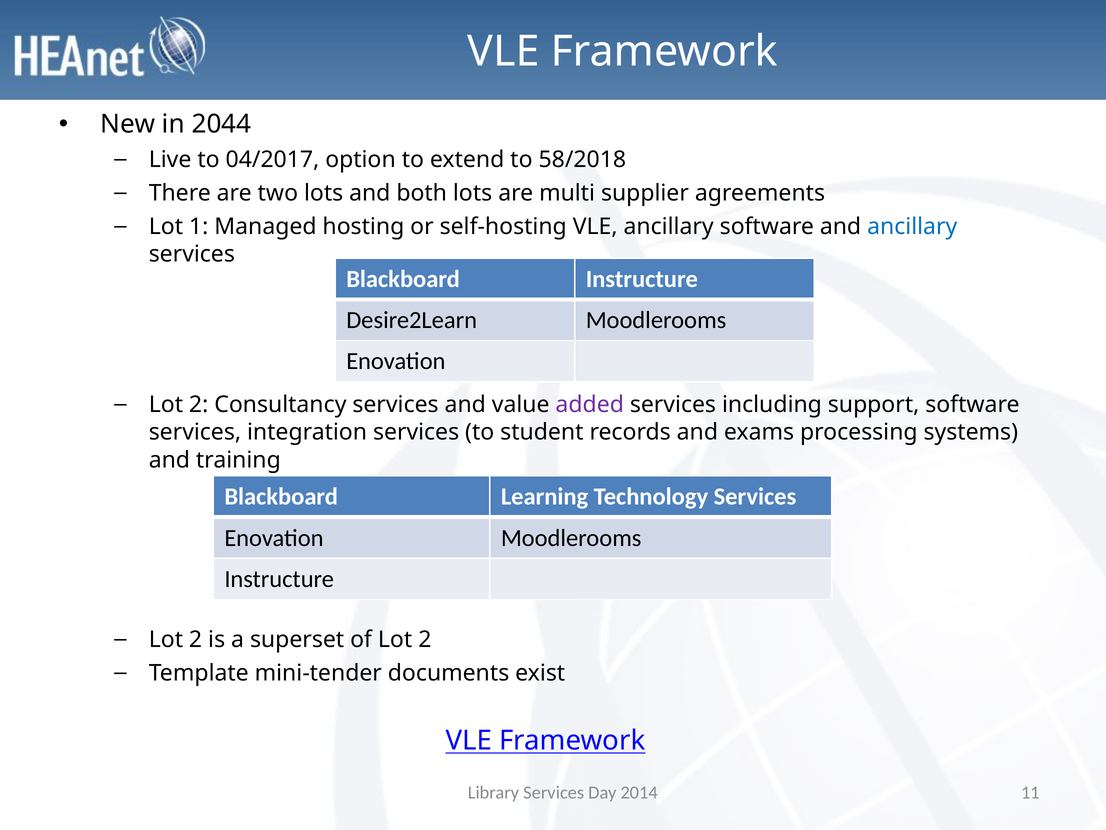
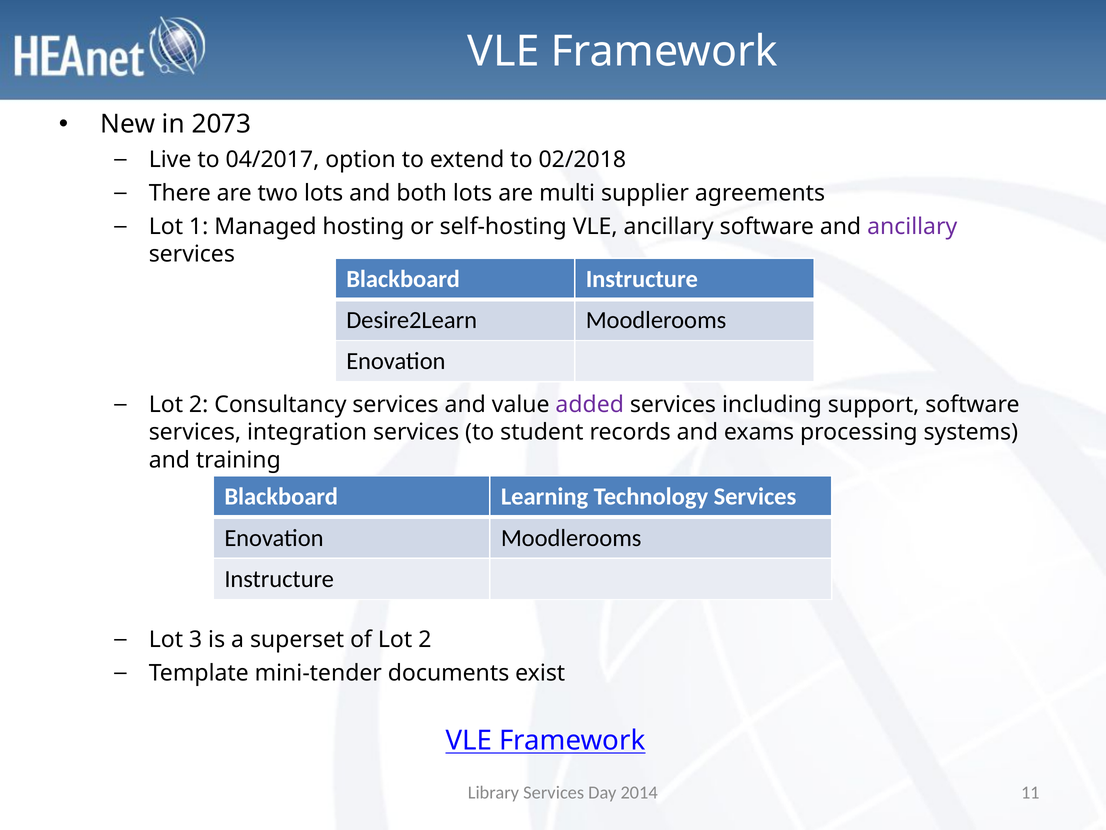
2044: 2044 -> 2073 (221, 124)
58/2018: 58/2018 -> 02/2018 (582, 159)
ancillary colour: blue -> purple (912, 226)
2: 2 -> 3 (196, 639)
